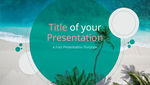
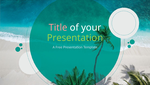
Presentation colour: pink -> light green (75, 37)
